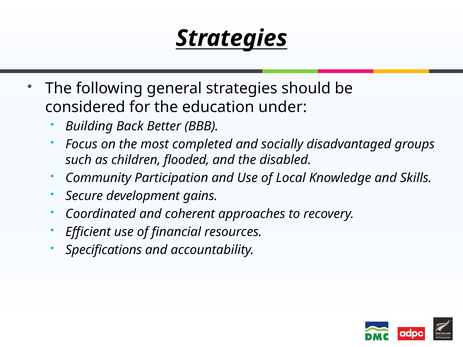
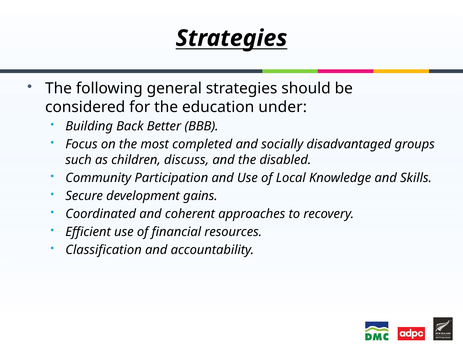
flooded: flooded -> discuss (187, 160)
Specifications: Specifications -> Classification (104, 250)
